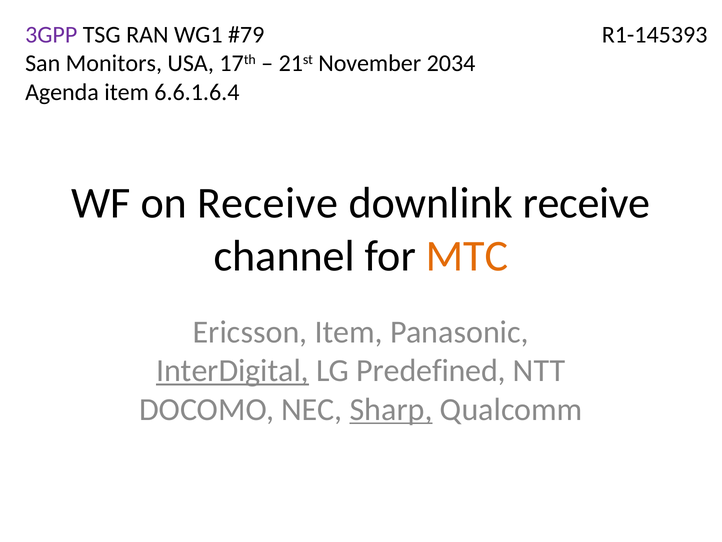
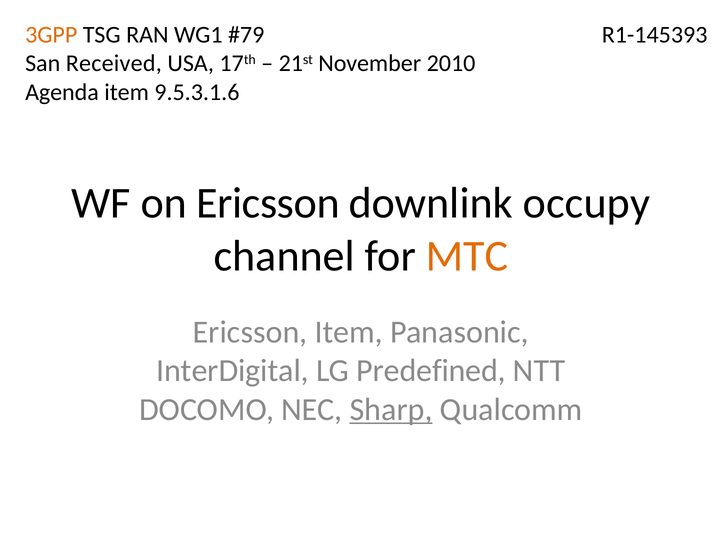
3GPP colour: purple -> orange (51, 35)
Monitors: Monitors -> Received (114, 63)
2034: 2034 -> 2010 (451, 63)
6.6.1.6.4: 6.6.1.6.4 -> 9.5.3.1.6 (197, 92)
on Receive: Receive -> Ericsson (268, 203)
downlink receive: receive -> occupy (586, 203)
InterDigital underline: present -> none (233, 371)
